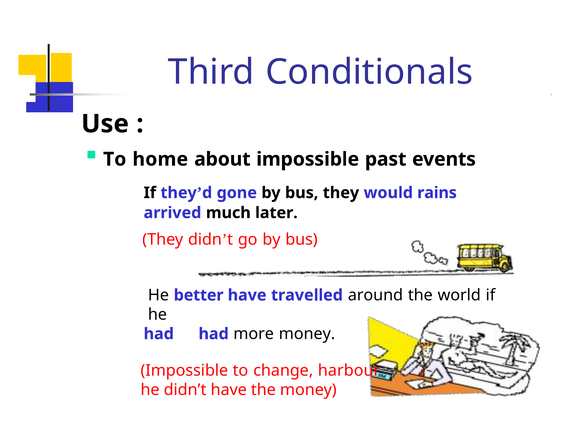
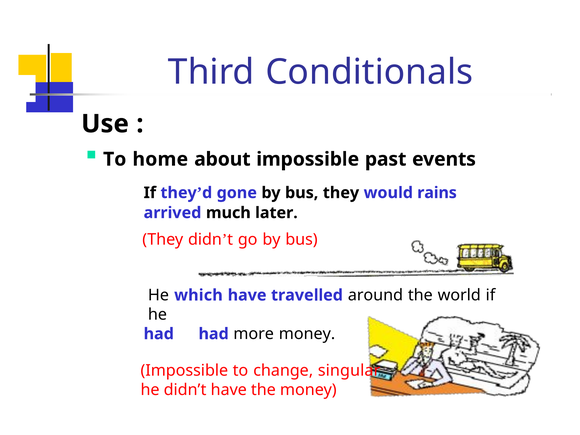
better: better -> which (198, 295)
harbour: harbour -> singular (349, 370)
